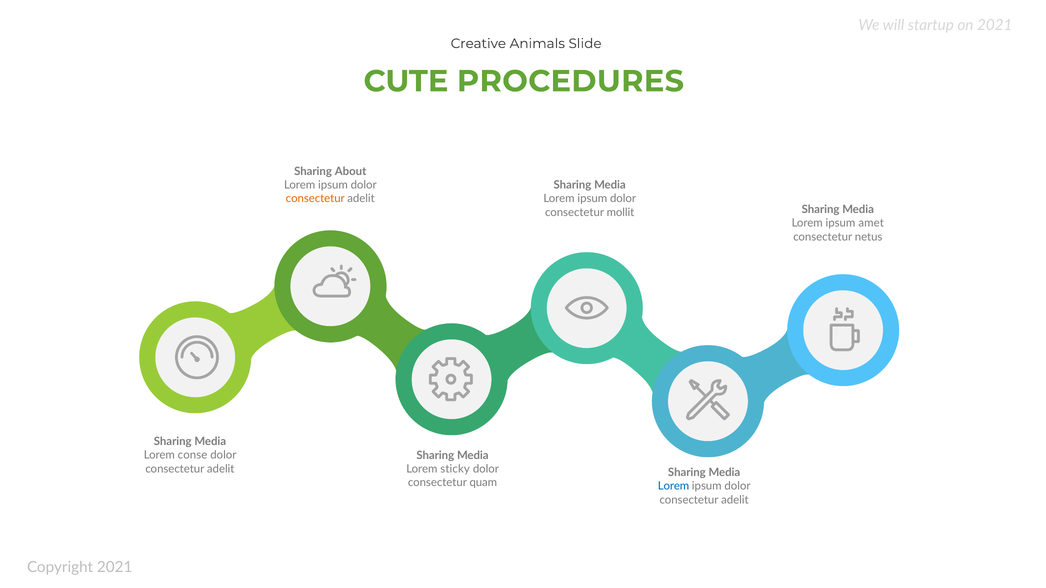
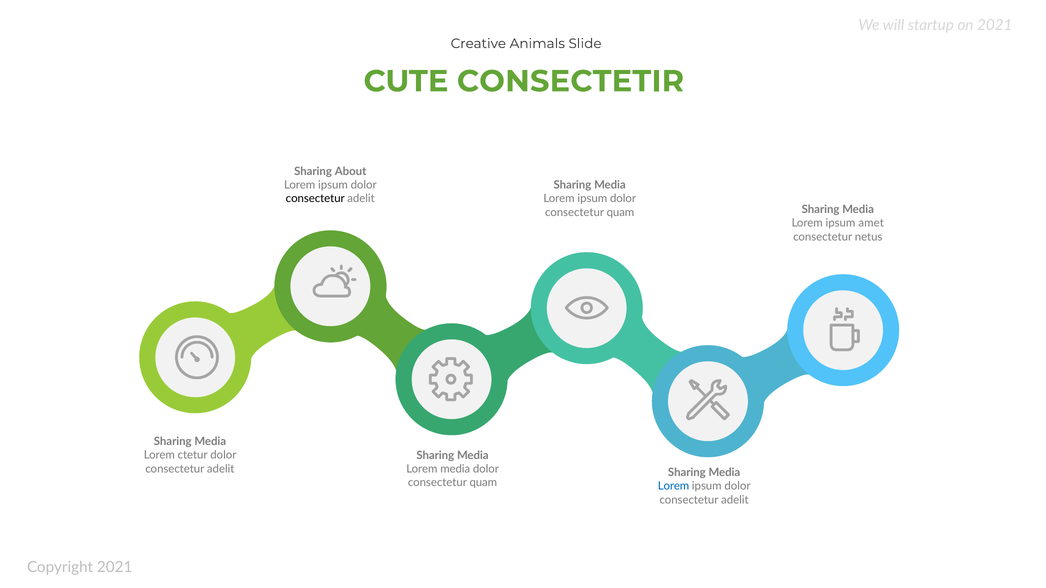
PROCEDURES: PROCEDURES -> CONSECTETIR (570, 81)
consectetur colour: orange -> black (315, 199)
mollit: mollit -> quam (620, 213)
conse: conse -> ctetur (193, 455)
Lorem sticky: sticky -> media (455, 469)
